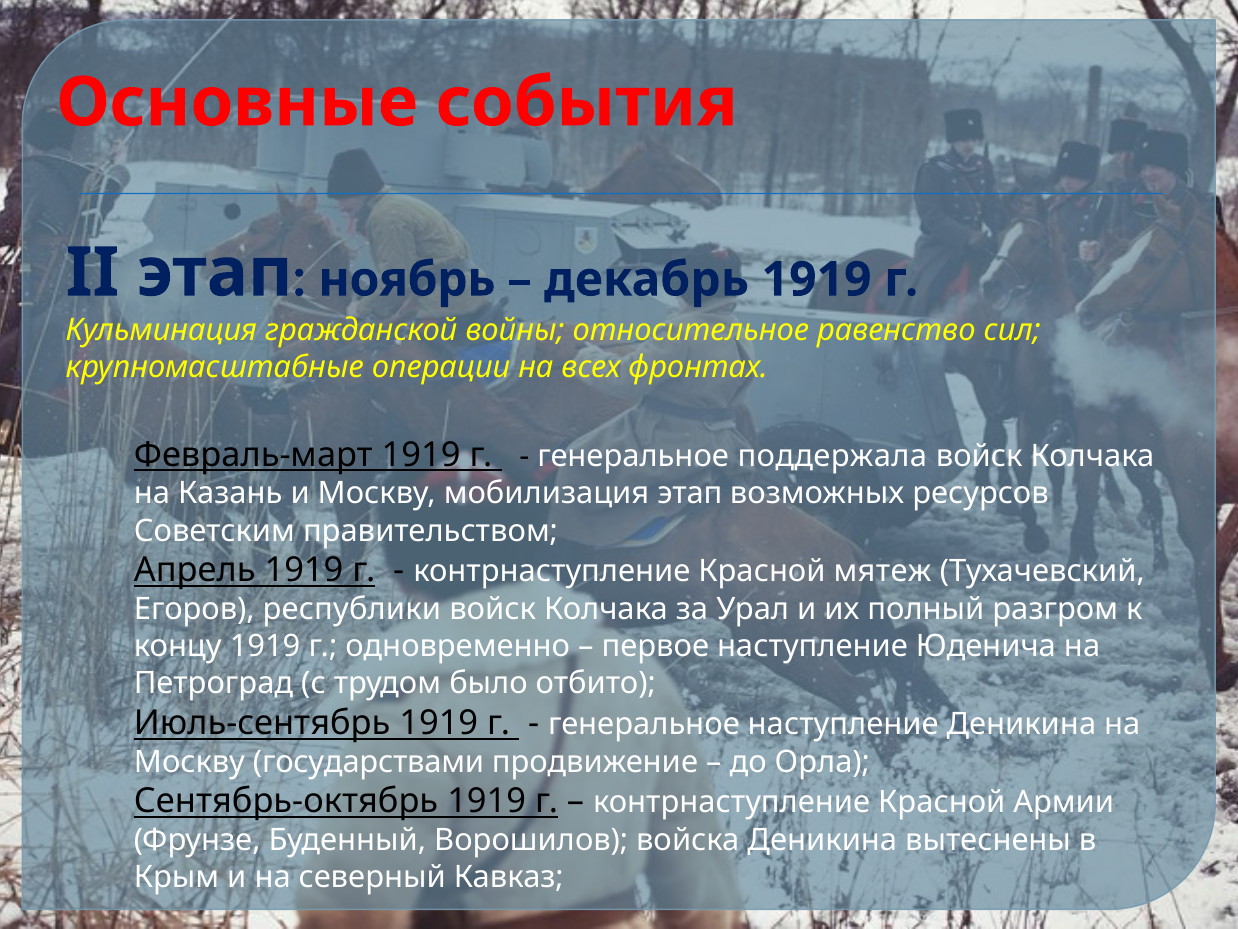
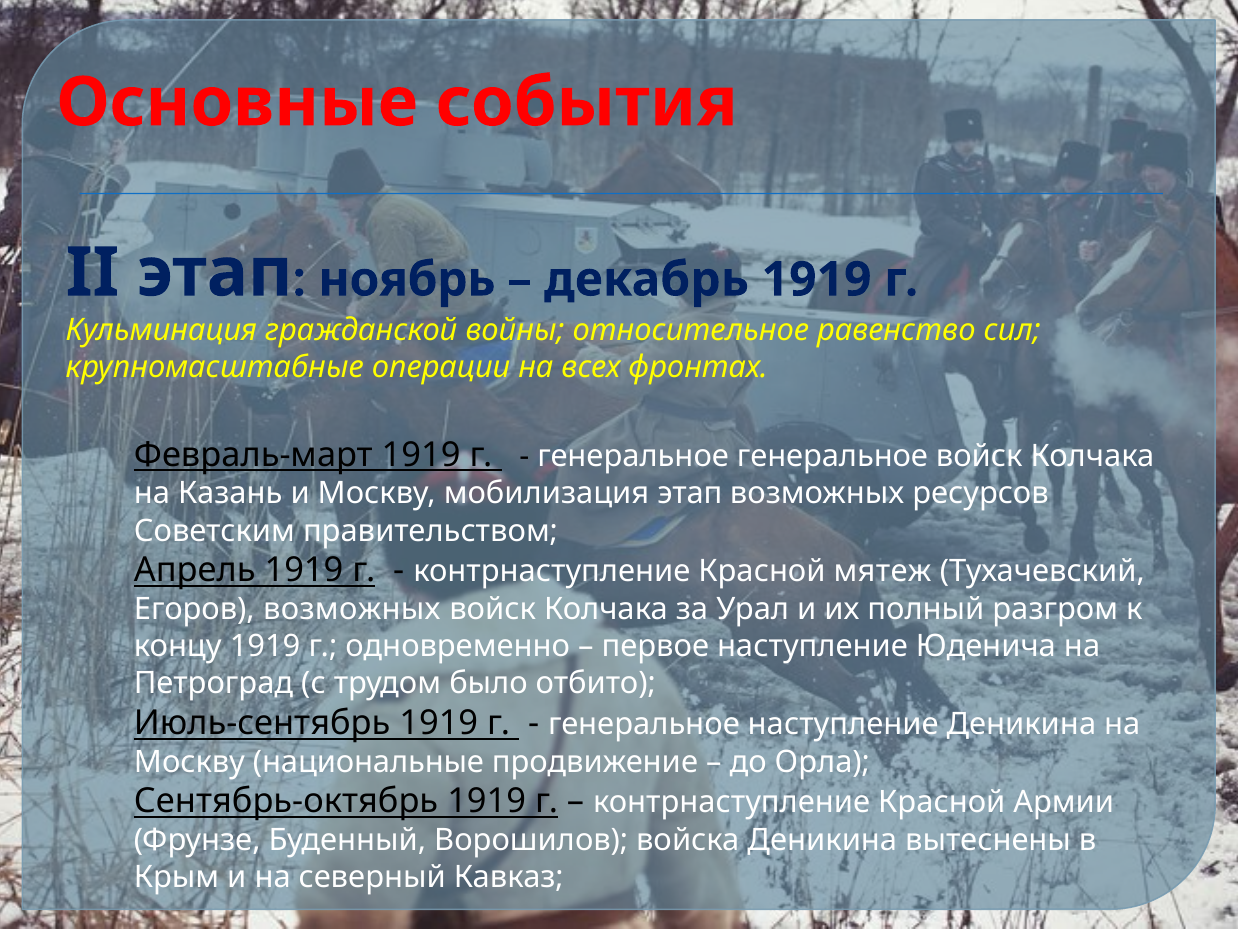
генеральное поддержала: поддержала -> генеральное (832, 456)
Егоров республики: республики -> возможных (352, 609)
государствами: государствами -> национальные (369, 762)
